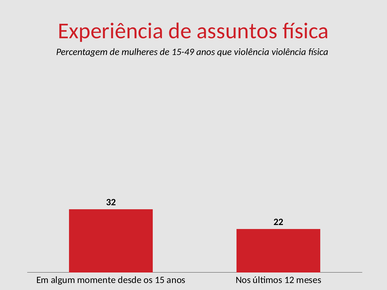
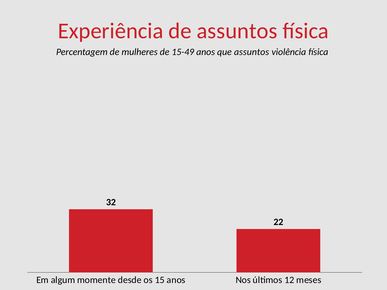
que violência: violência -> assuntos (252, 52)
